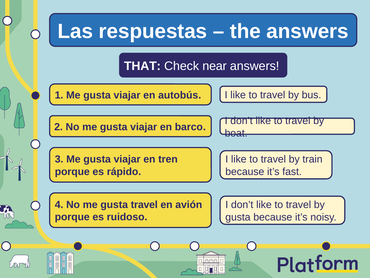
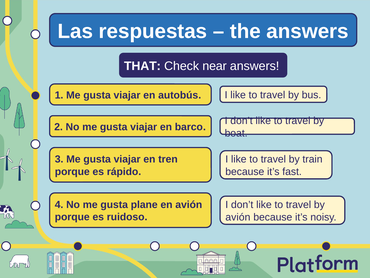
gusta travel: travel -> plane (144, 204)
gusta: gusta -> avión (238, 217)
